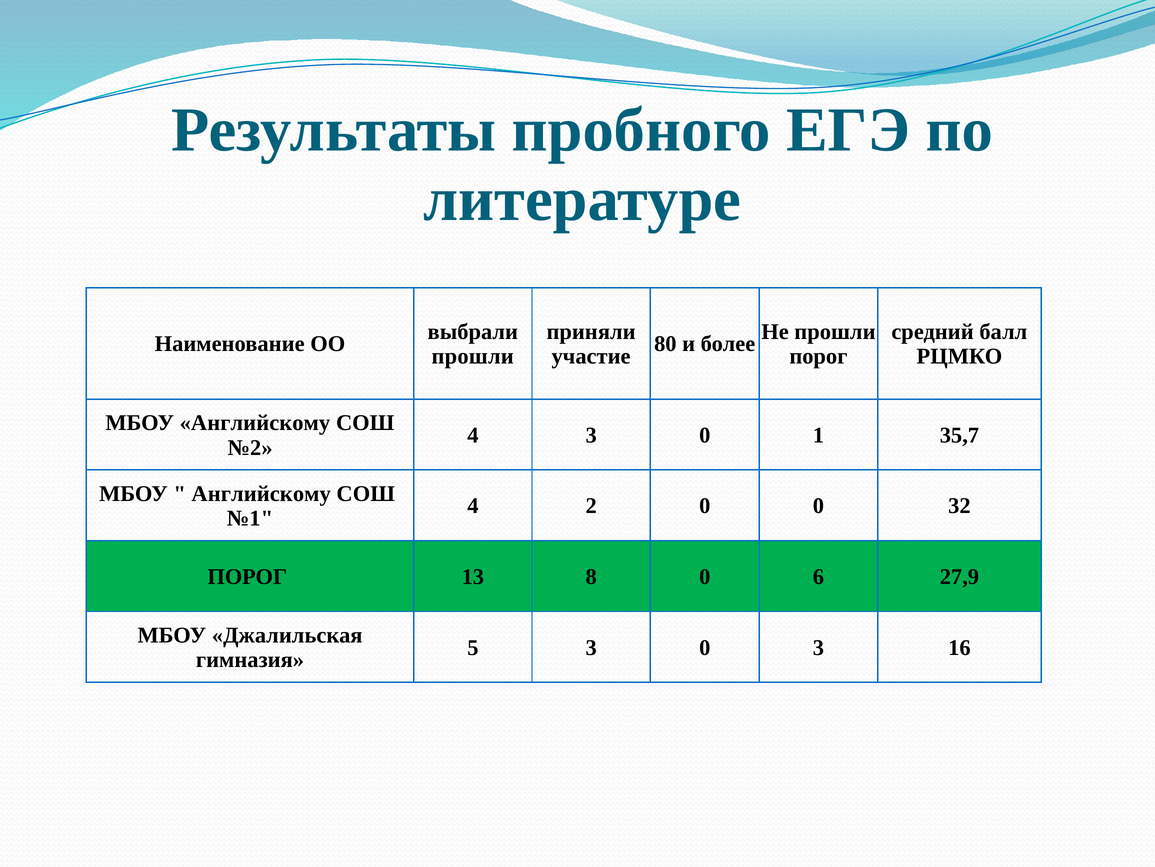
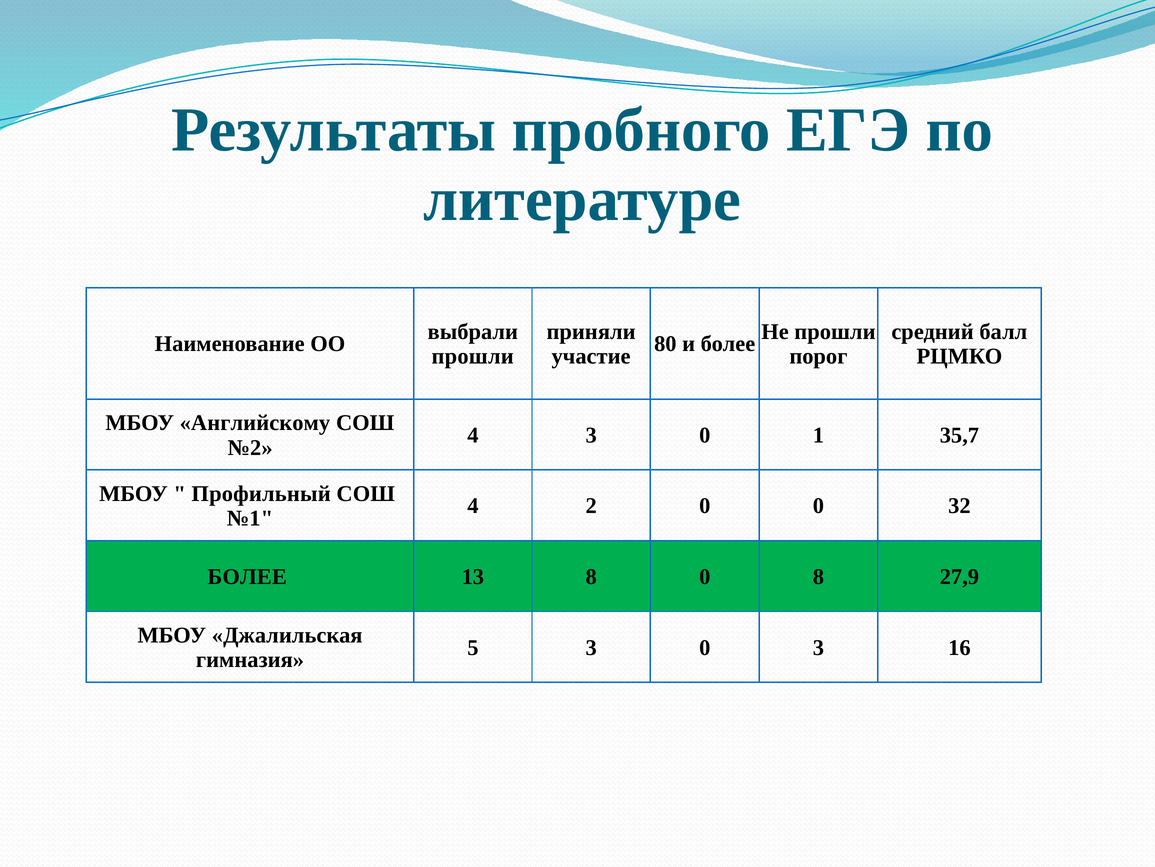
Английскому: Английскому -> Профильный (261, 493)
ПОРОГ: ПОРОГ -> БОЛЕЕ (247, 576)
0 6: 6 -> 8 (818, 576)
